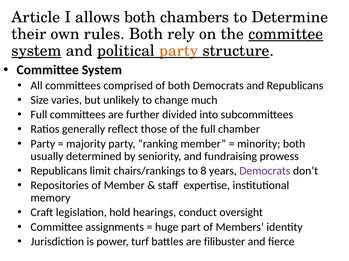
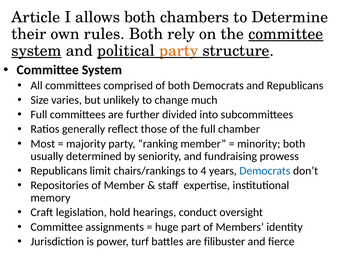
Party: Party -> Most (43, 144)
8: 8 -> 4 (203, 171)
Democrats colour: purple -> blue (265, 171)
